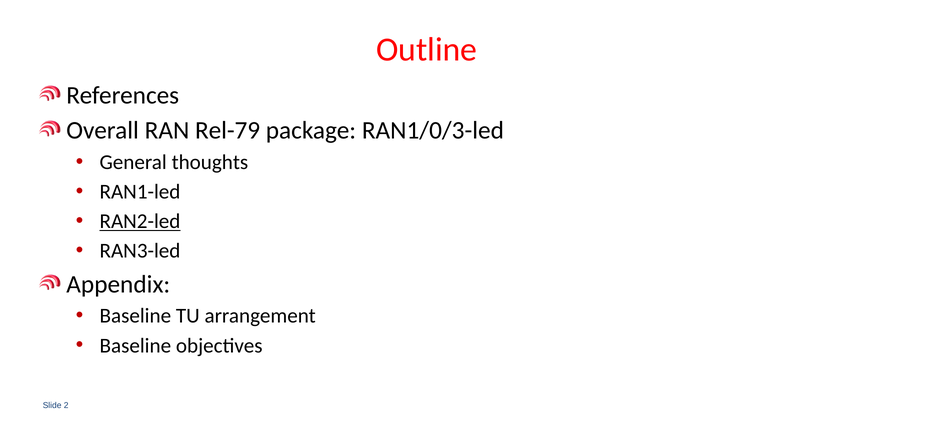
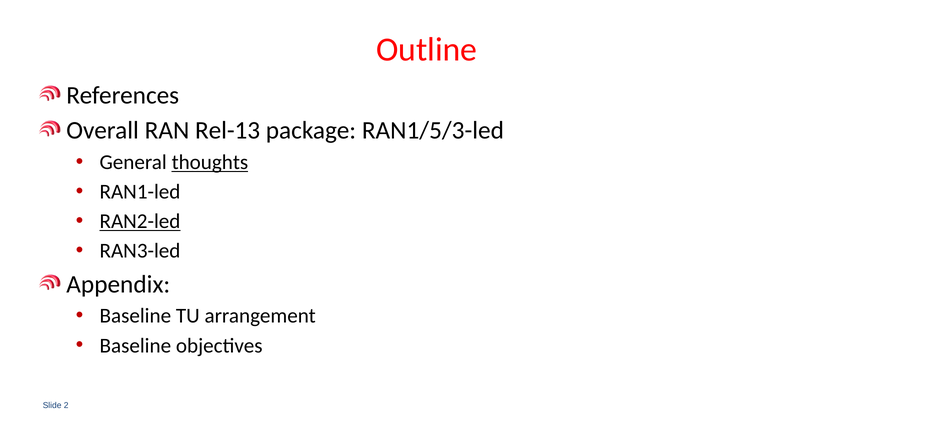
Rel-79: Rel-79 -> Rel-13 (228, 131)
RAN1/0/3-led: RAN1/0/3-led -> RAN1/5/3-led (433, 131)
thoughts underline: none -> present (210, 162)
